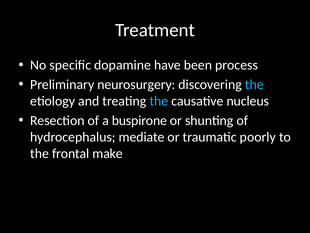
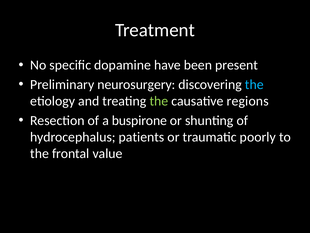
process: process -> present (237, 65)
the colour: light blue -> light green (159, 101)
nucleus: nucleus -> regions (248, 101)
mediate: mediate -> patients (142, 137)
make: make -> value (107, 153)
